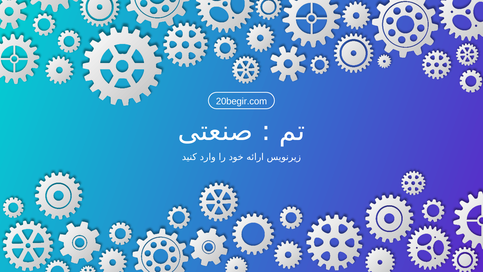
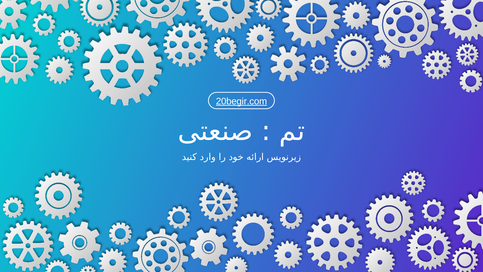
20begir.com underline: none -> present (241, 101)
